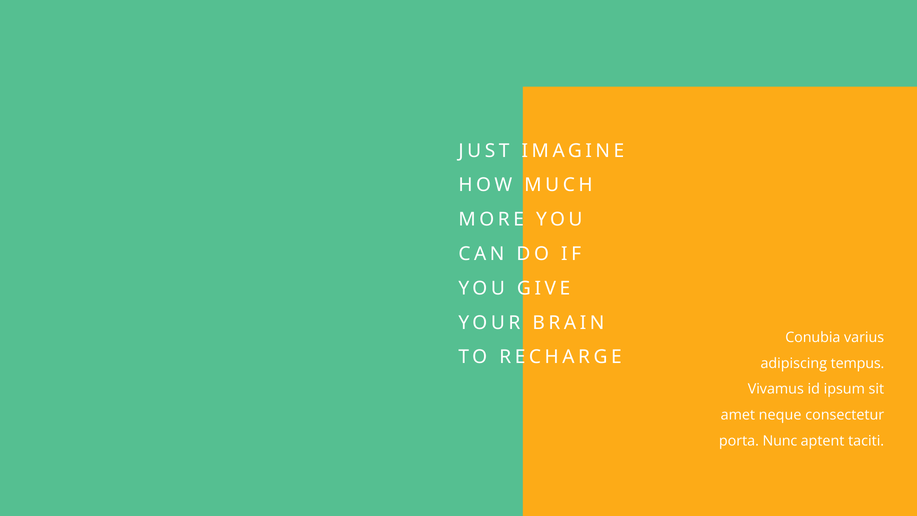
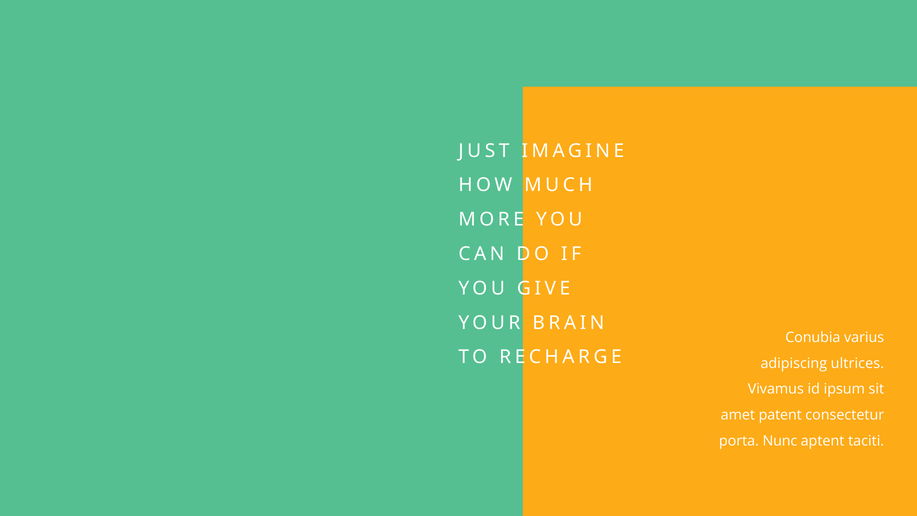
tempus: tempus -> ultrices (857, 363)
neque: neque -> patent (780, 415)
